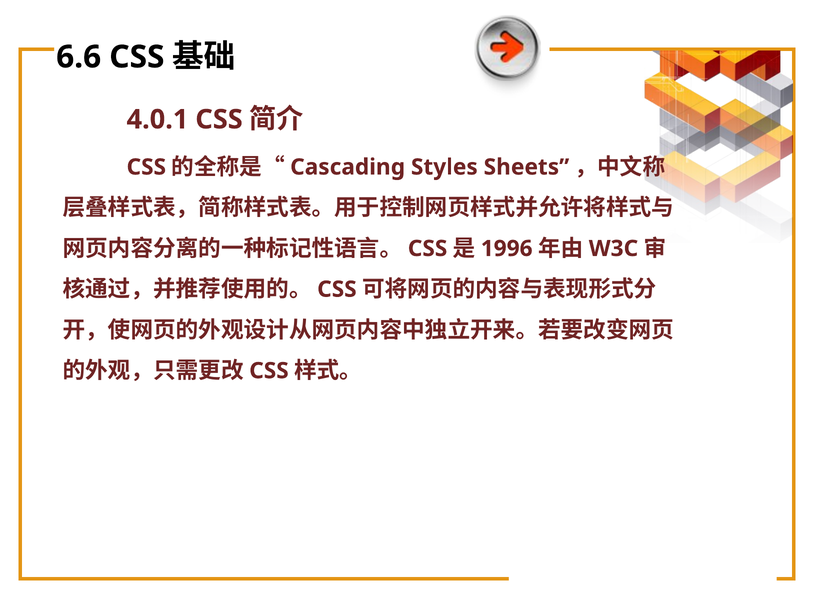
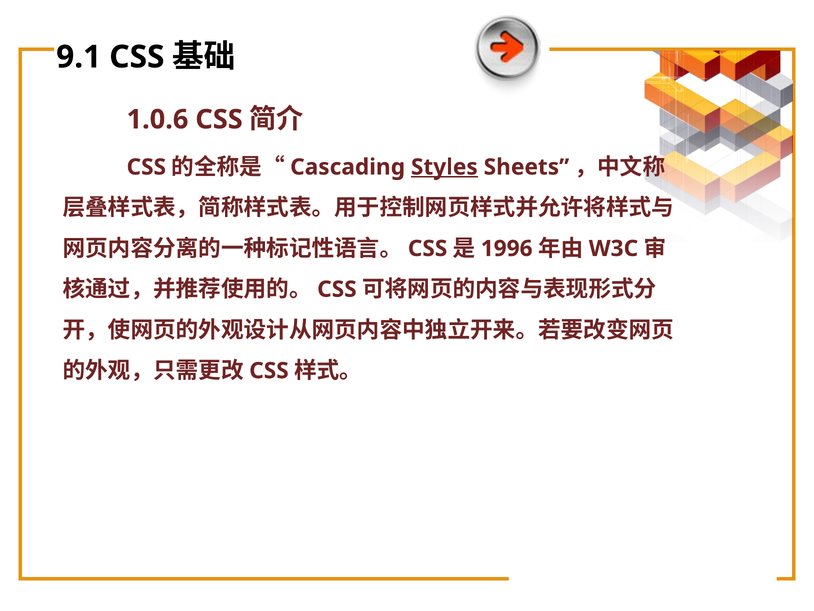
6.6: 6.6 -> 9.1 (79, 57)
4.0.1: 4.0.1 -> 1.0.6 (157, 119)
Styles underline: none -> present (444, 167)
